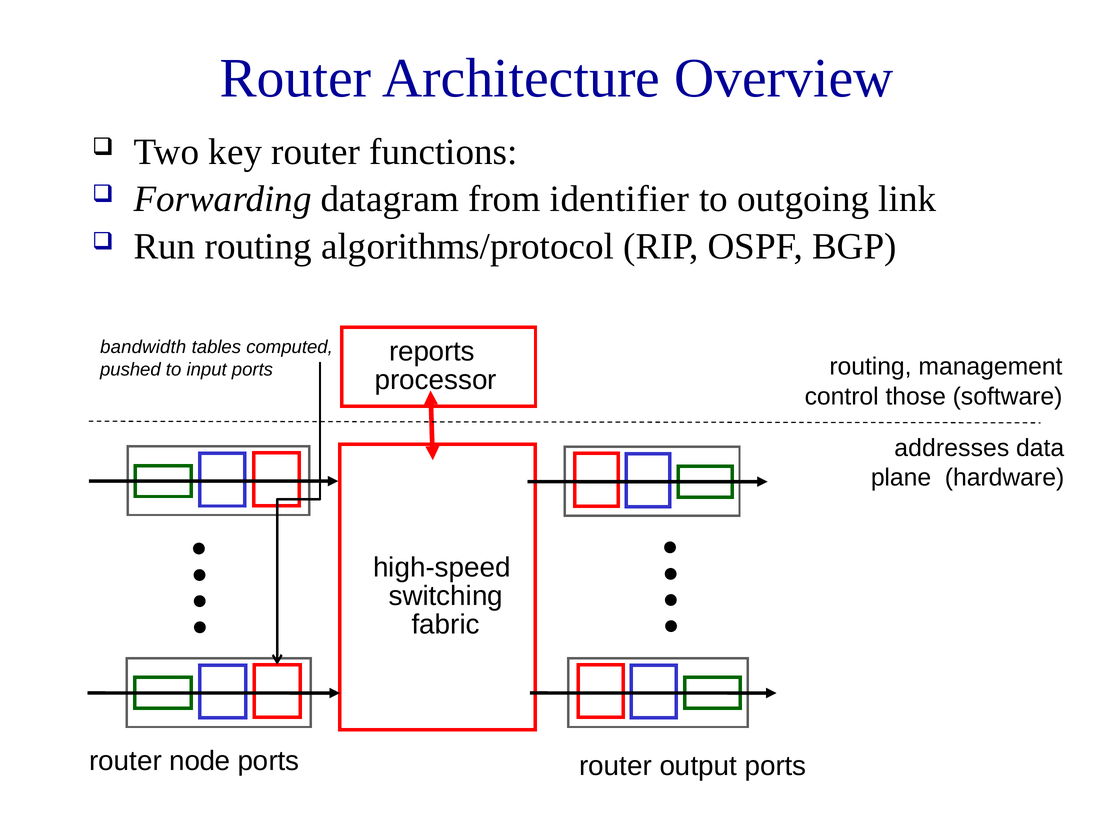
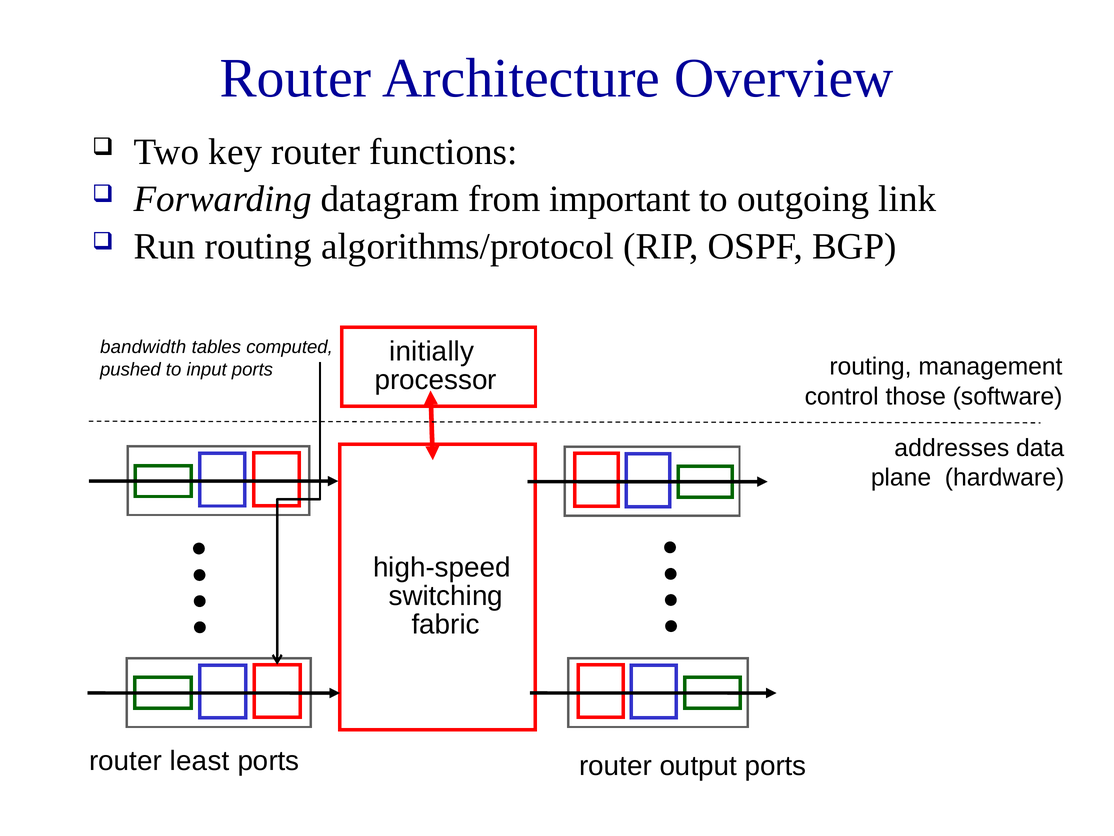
identifier: identifier -> important (620, 199)
reports: reports -> initially (432, 351)
node: node -> least (200, 761)
